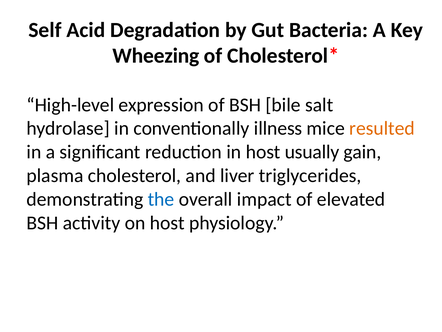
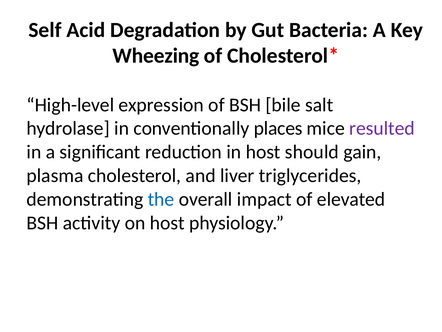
illness: illness -> places (278, 128)
resulted colour: orange -> purple (382, 128)
usually: usually -> should (312, 152)
